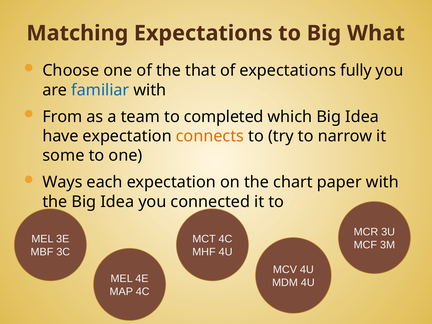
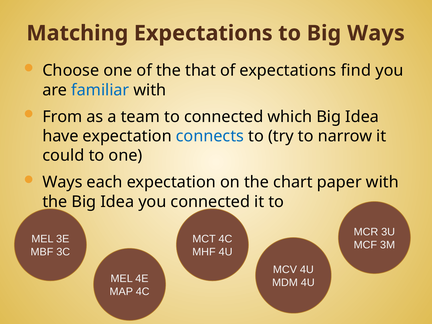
Big What: What -> Ways (376, 33)
fully: fully -> find (356, 71)
to completed: completed -> connected (224, 117)
connects colour: orange -> blue (210, 136)
some: some -> could (63, 156)
